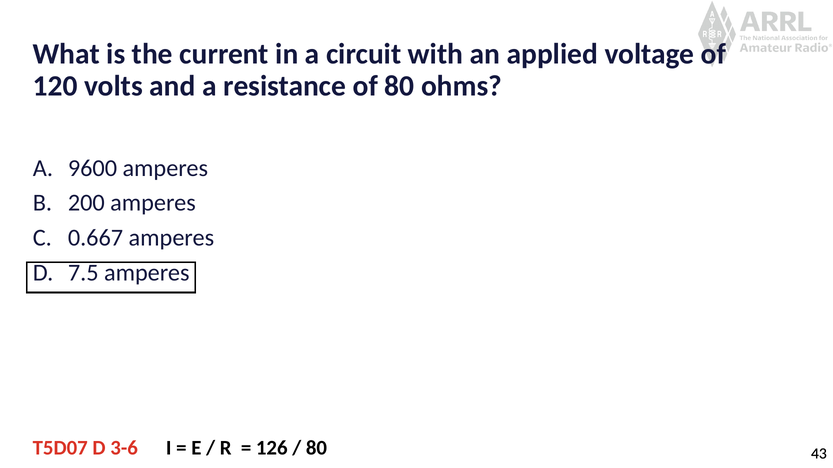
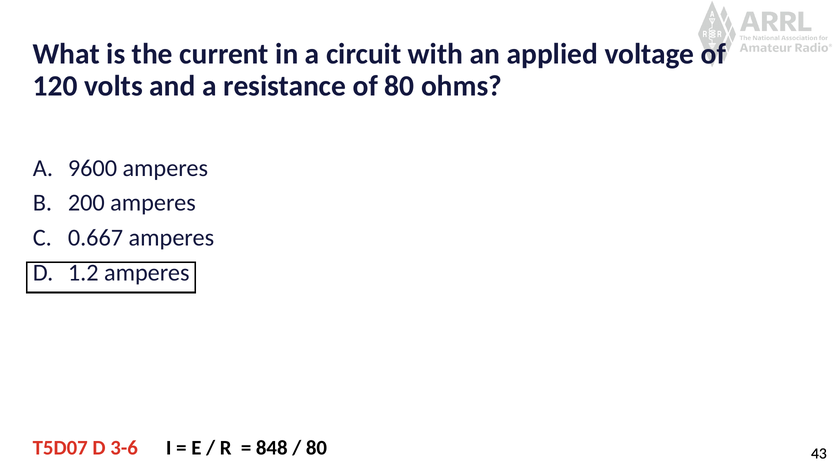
7.5: 7.5 -> 1.2 (83, 273)
126: 126 -> 848 (272, 449)
